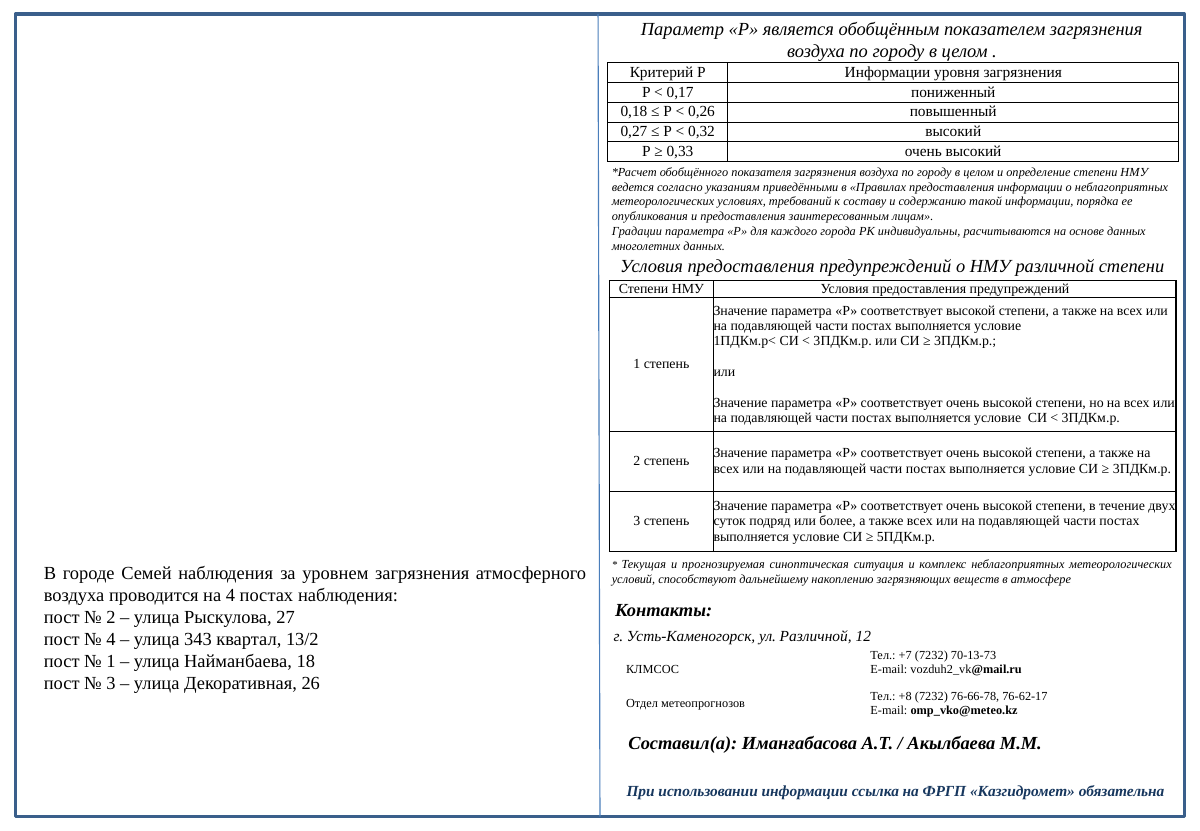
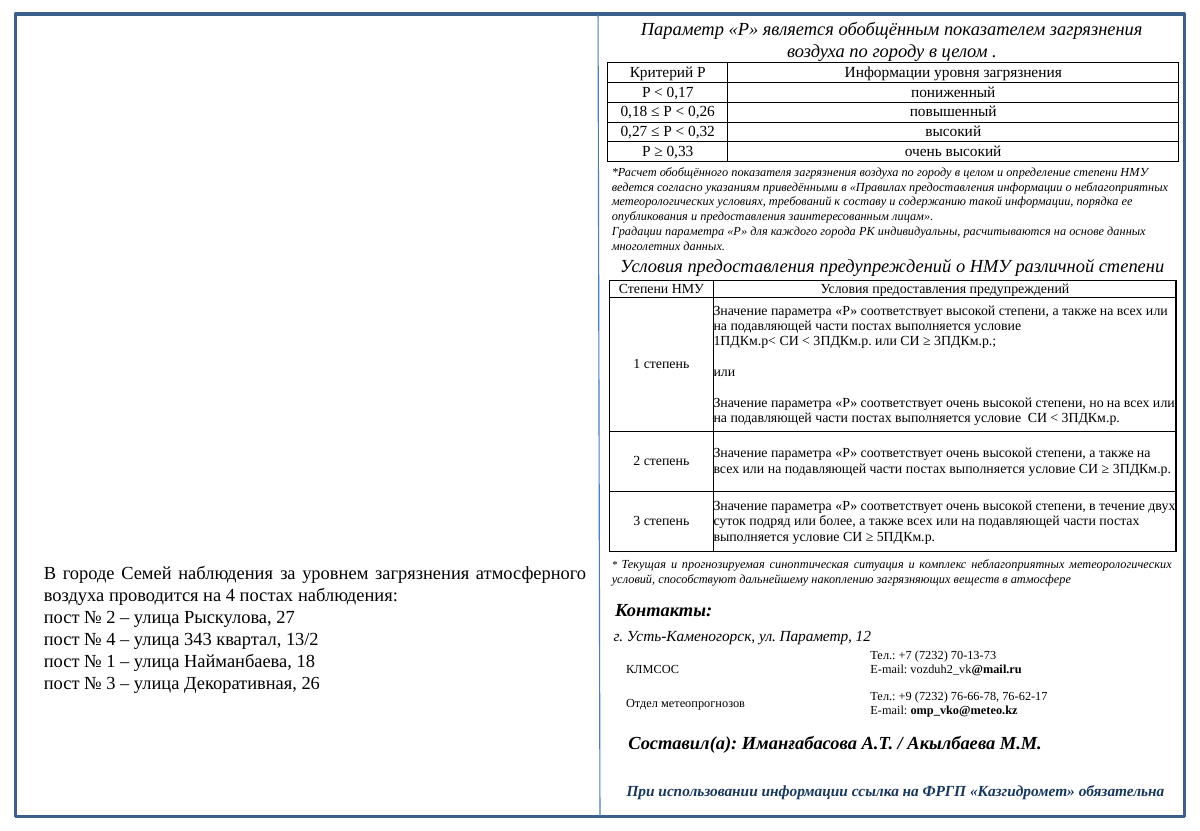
ул Различной: Различной -> Параметр (816, 637)
+8: +8 -> +9 (905, 696)
